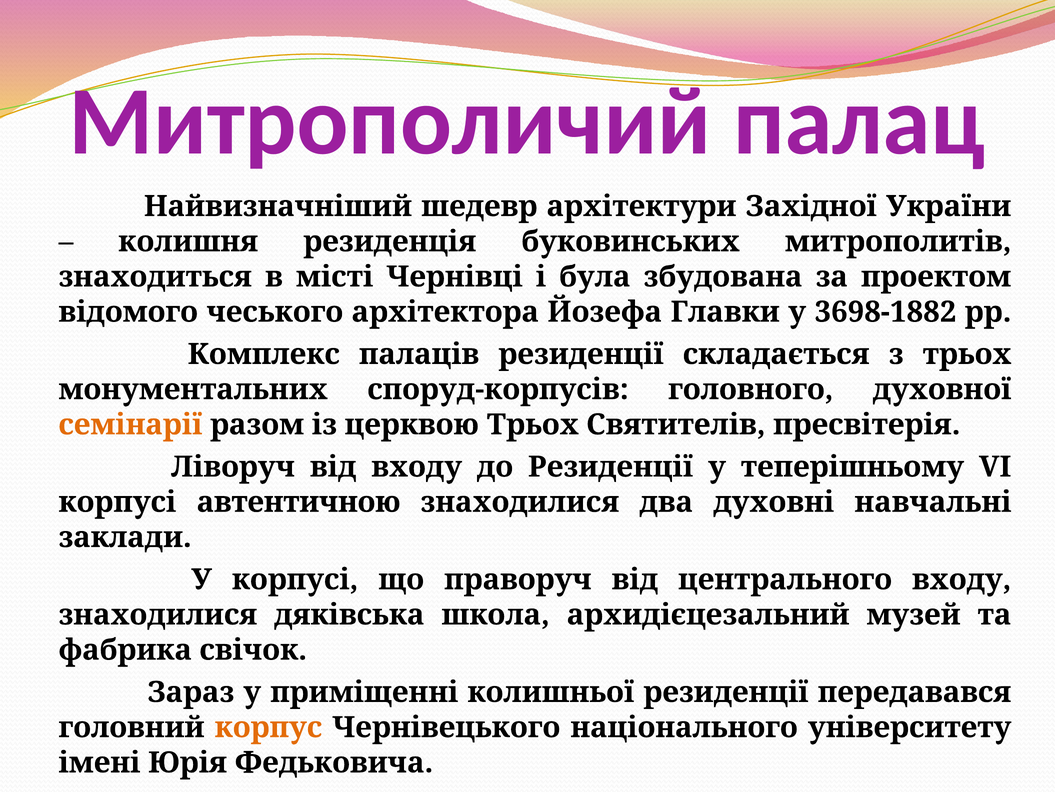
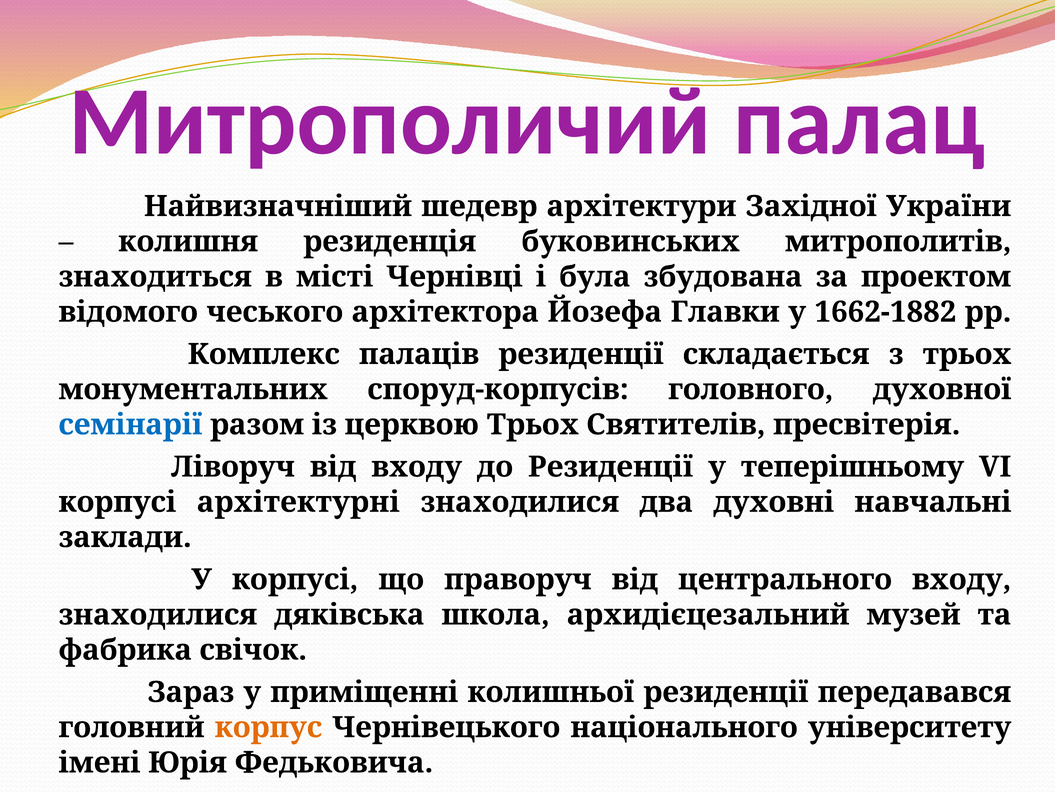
3698-1882: 3698-1882 -> 1662-1882 (885, 312)
семінарії colour: orange -> blue (130, 424)
автентичною: автентичною -> архітектурні (298, 502)
